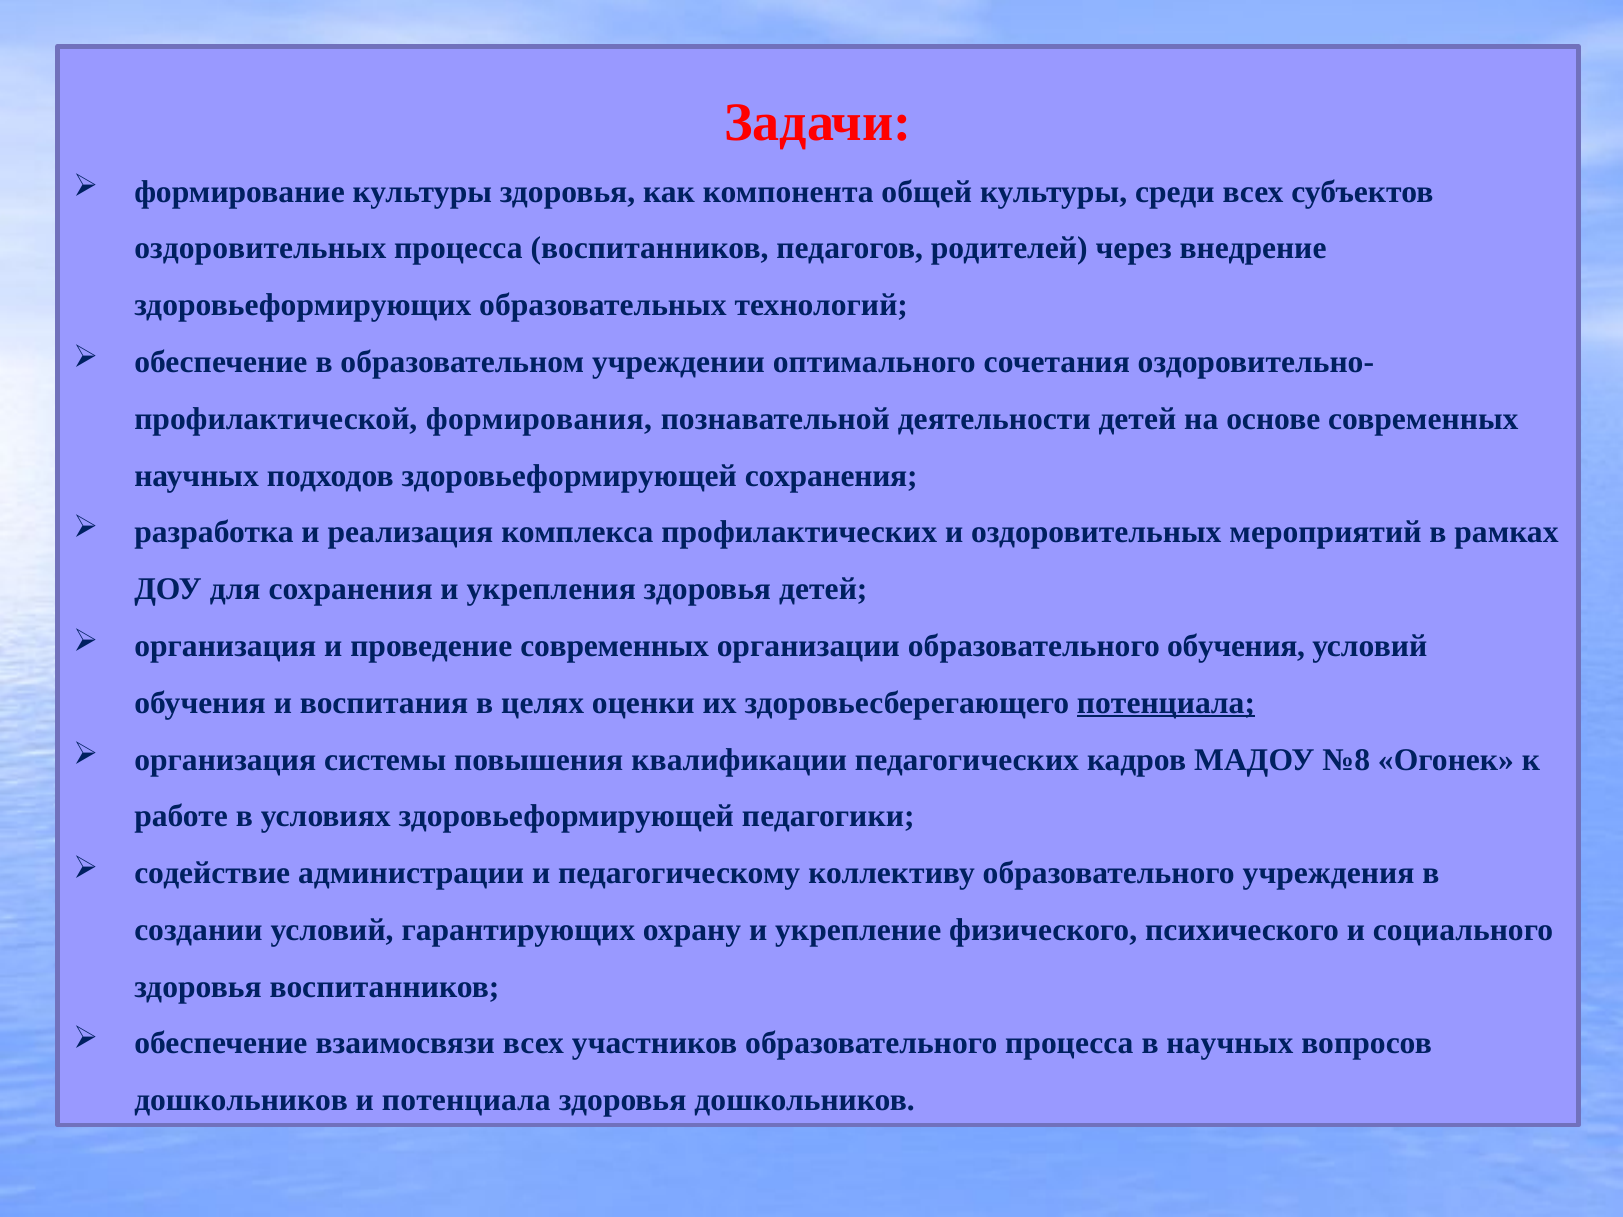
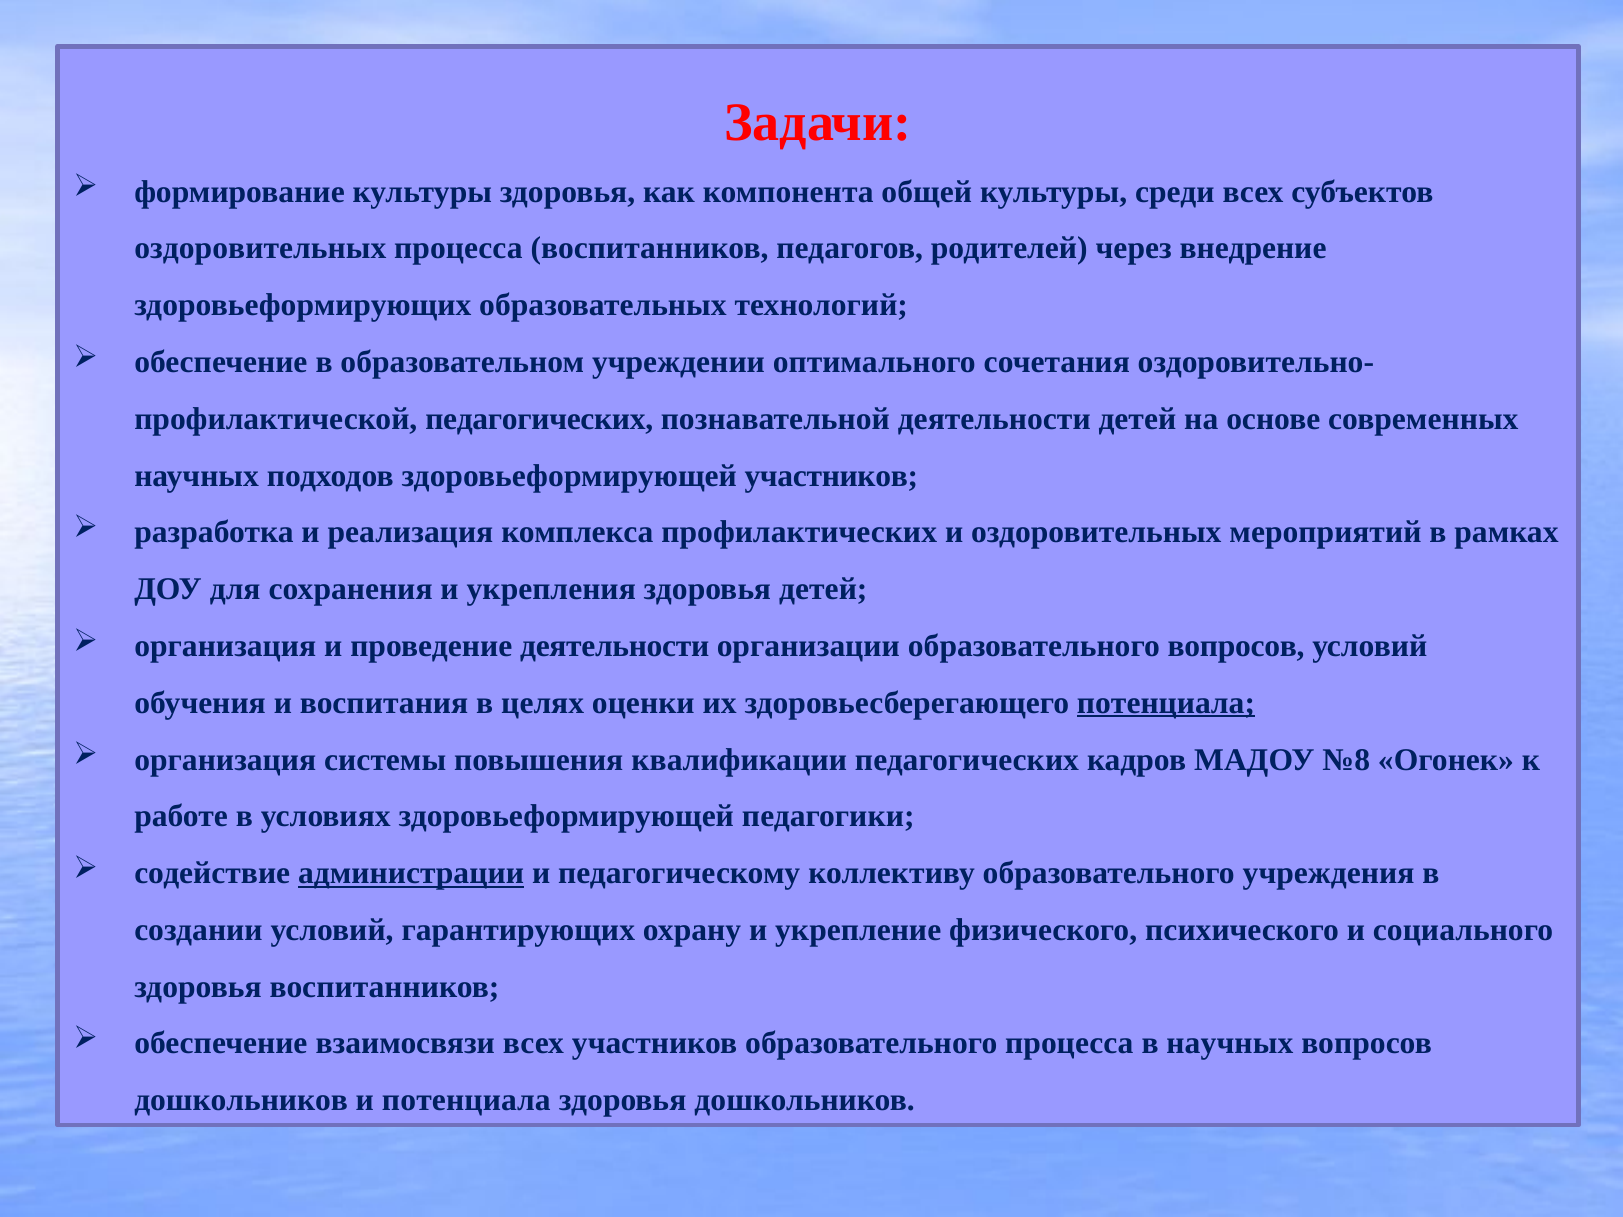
формирования: формирования -> педагогических (539, 419)
здоровьеформирующей сохранения: сохранения -> участников (831, 476)
проведение современных: современных -> деятельности (615, 646)
образовательного обучения: обучения -> вопросов (1236, 646)
администрации underline: none -> present (411, 873)
